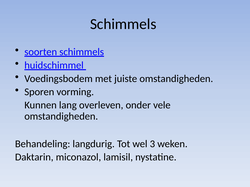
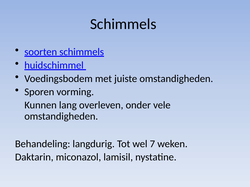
3: 3 -> 7 (152, 144)
